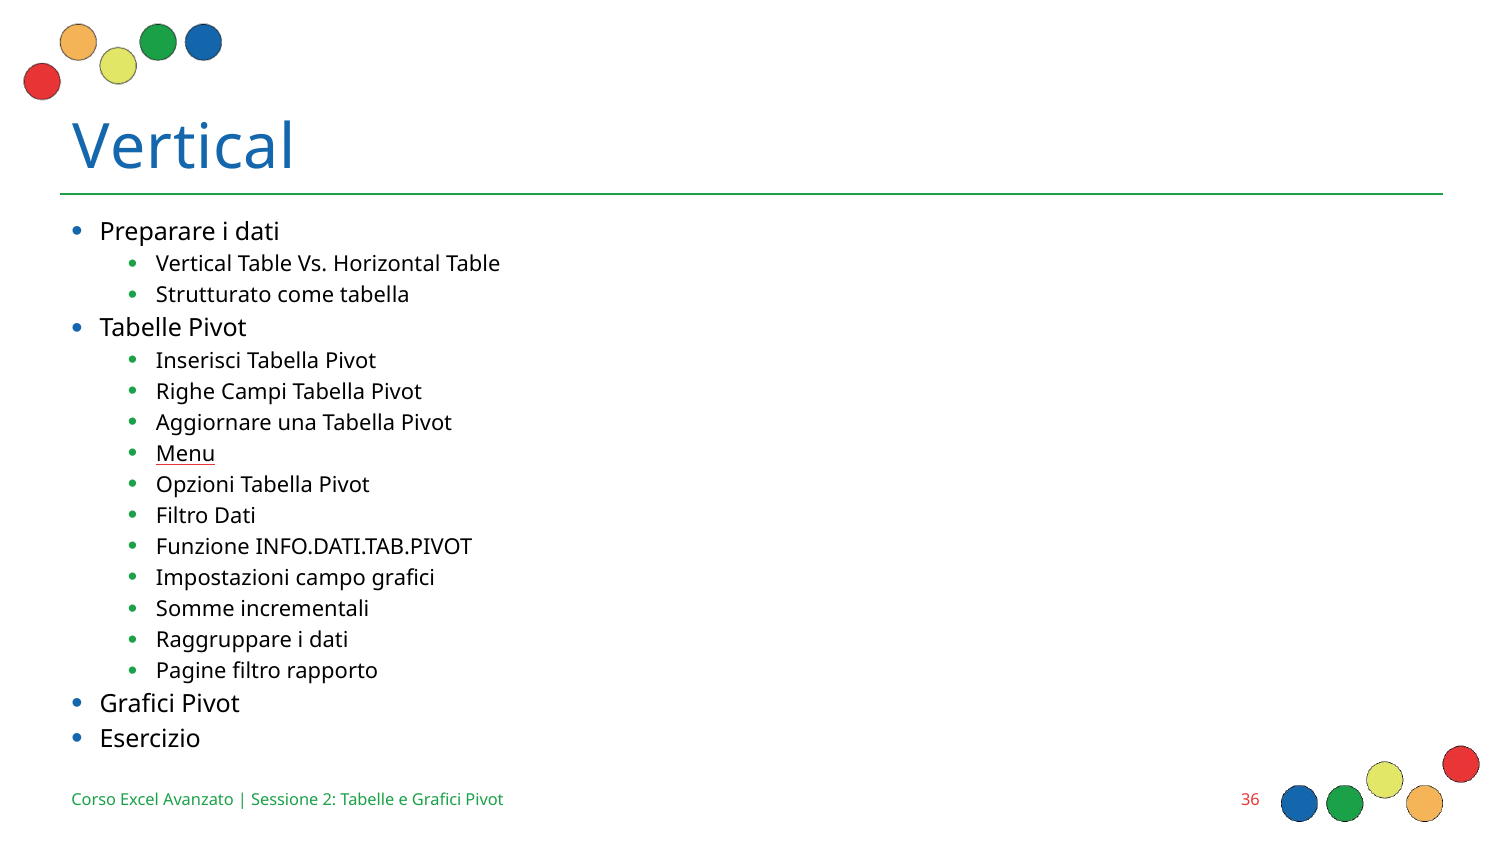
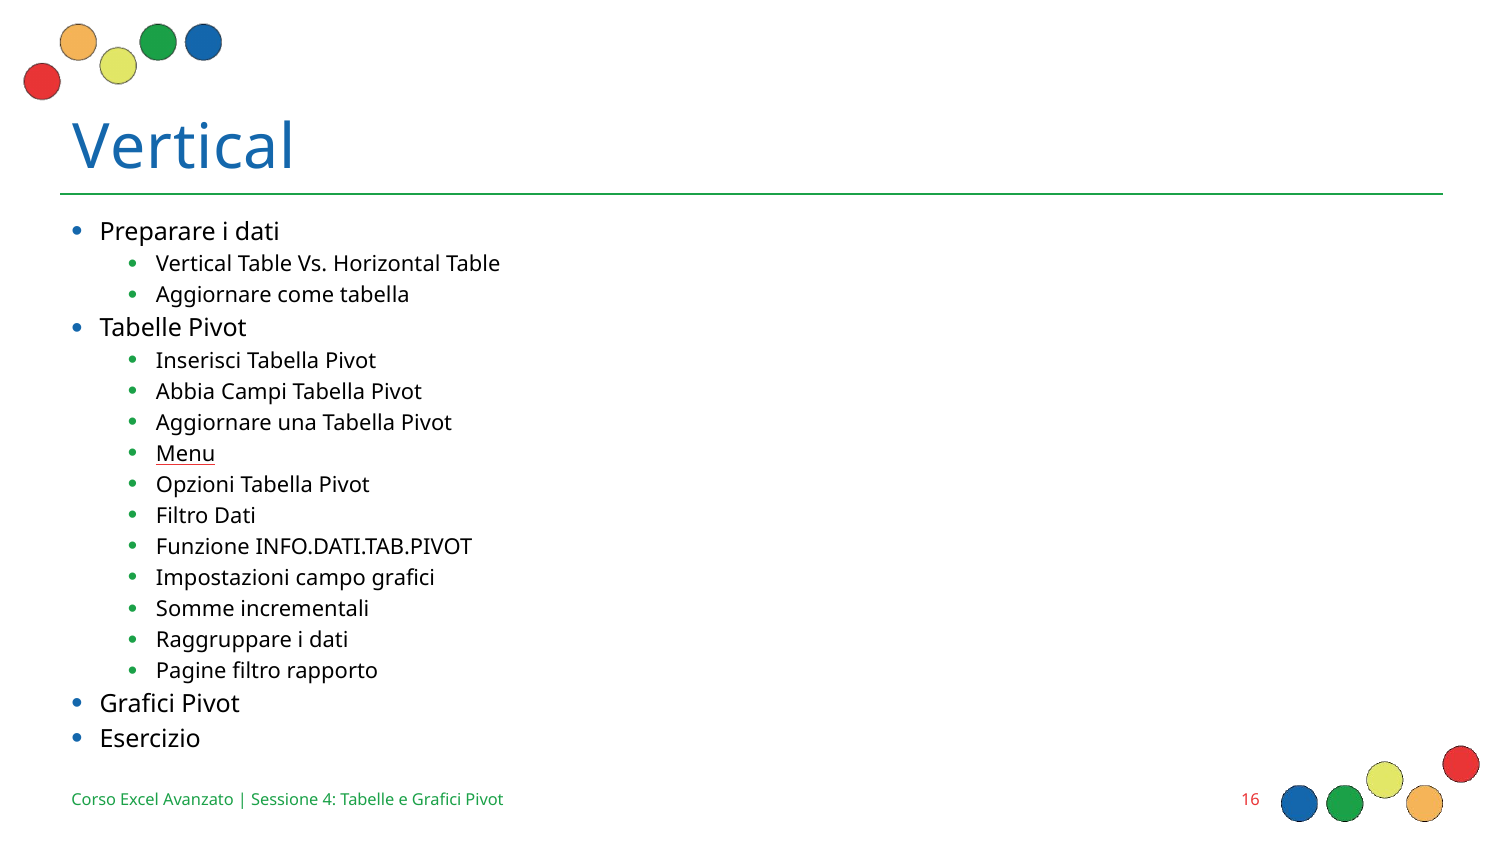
Strutturato: Strutturato -> Aggiornare (214, 296)
Righe: Righe -> Abbia (186, 392)
2: 2 -> 4 (329, 801)
36: 36 -> 16 (1250, 800)
